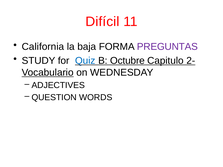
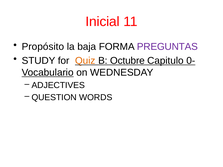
Difícil: Difícil -> Inicial (103, 22)
California: California -> Propósito (43, 47)
Quiz colour: blue -> orange (85, 61)
2-: 2- -> 0- (191, 61)
